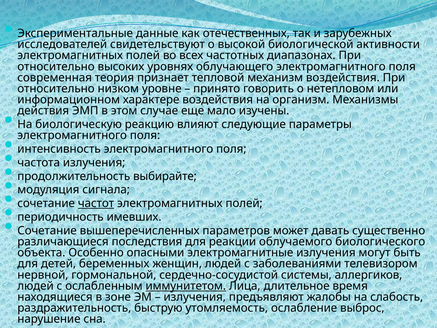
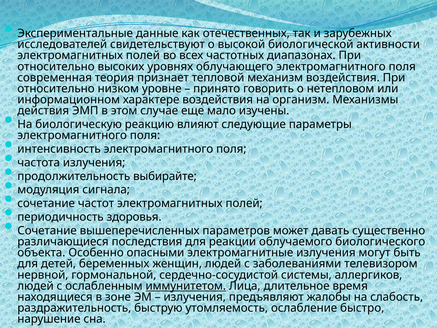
частот underline: present -> none (96, 203)
имевших: имевших -> здоровья (134, 217)
выброс: выброс -> быстро (362, 308)
